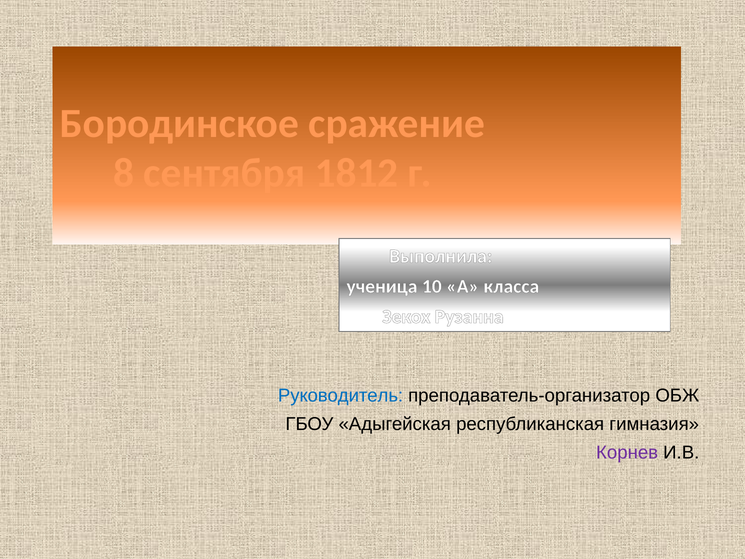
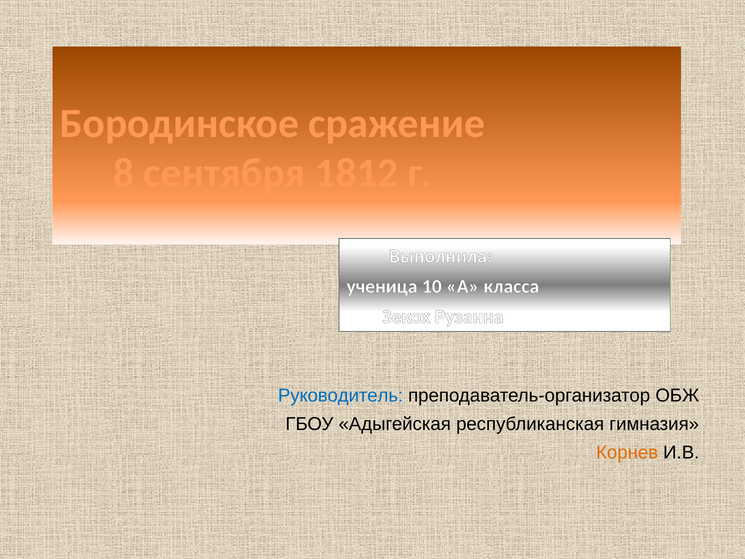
Корнев colour: purple -> orange (627, 452)
